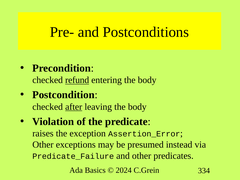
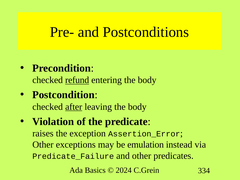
presumed: presumed -> emulation (146, 145)
